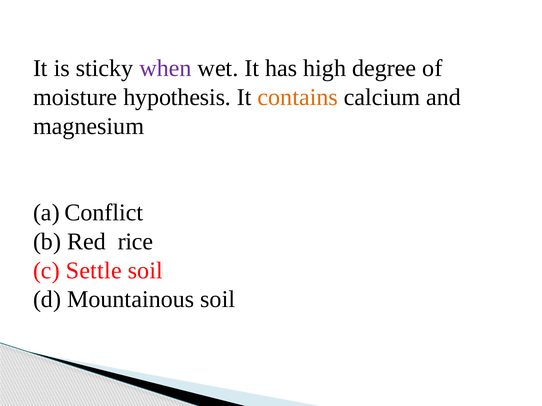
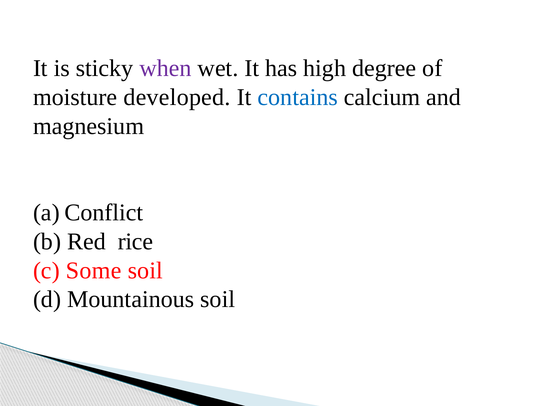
hypothesis: hypothesis -> developed (177, 97)
contains colour: orange -> blue (298, 97)
Settle: Settle -> Some (94, 271)
